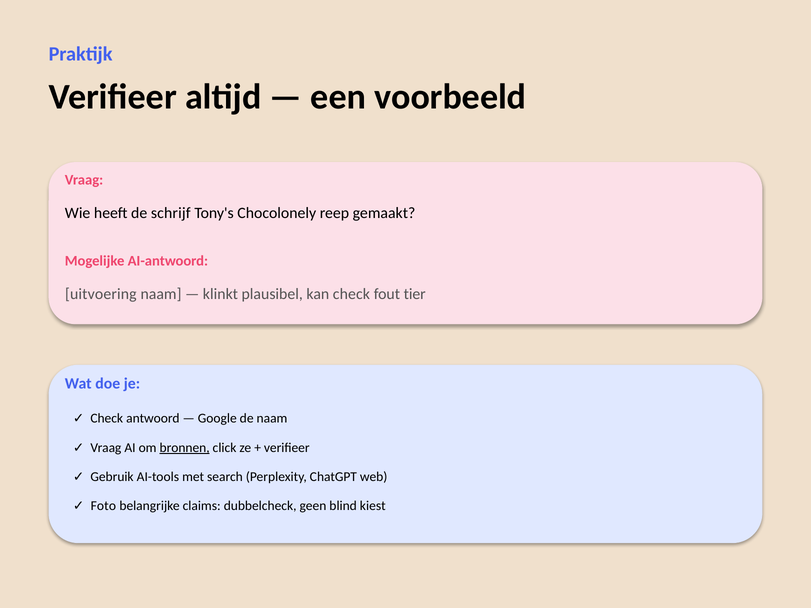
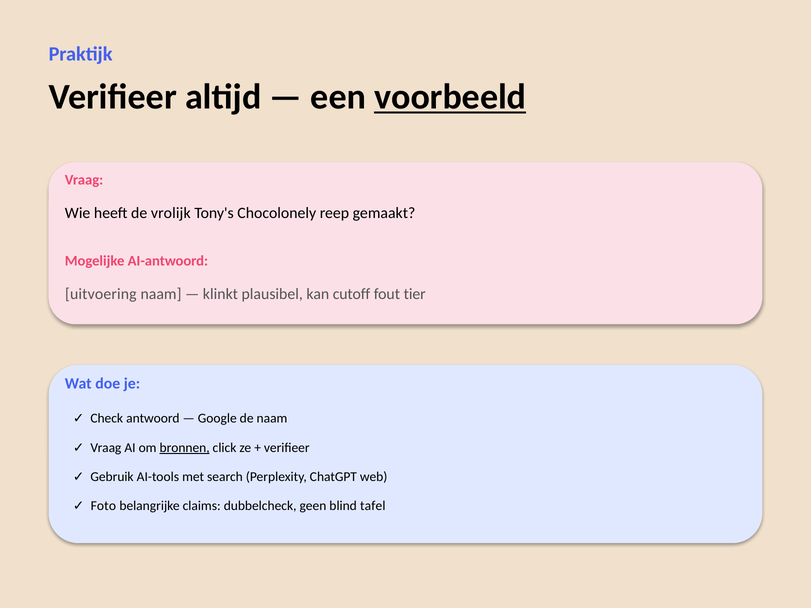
voorbeeld underline: none -> present (450, 97)
schrijf: schrijf -> vrolijk (171, 213)
kan check: check -> cutoff (352, 294)
kiest: kiest -> tafel (373, 506)
